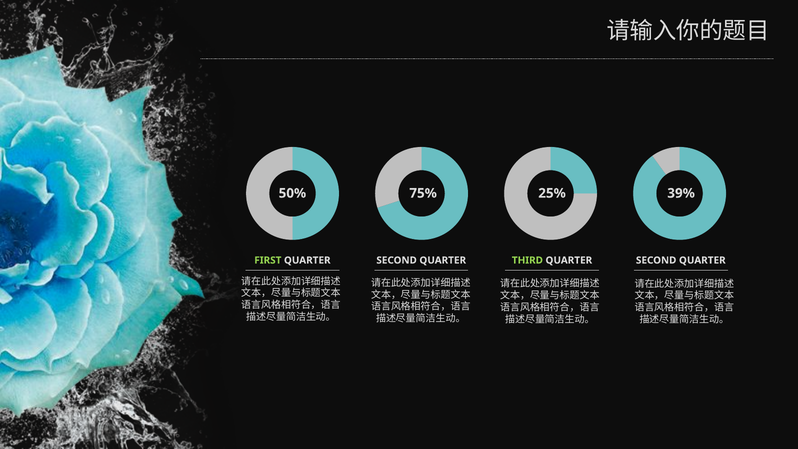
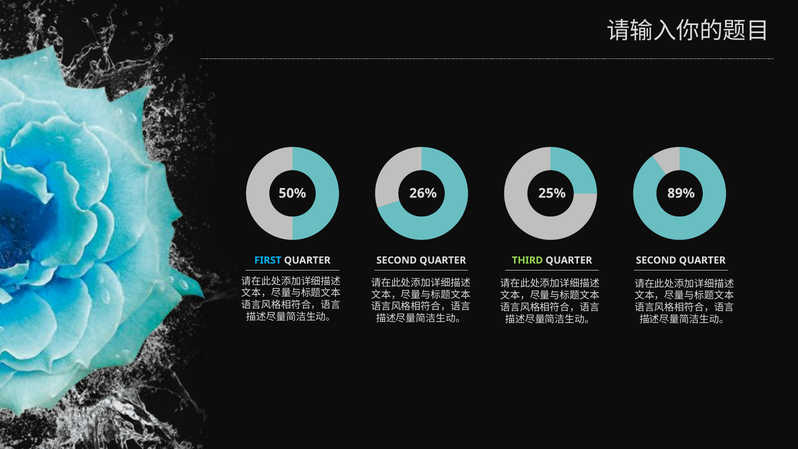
75%: 75% -> 26% (423, 193)
39%: 39% -> 89% (681, 193)
FIRST colour: light green -> light blue (268, 260)
